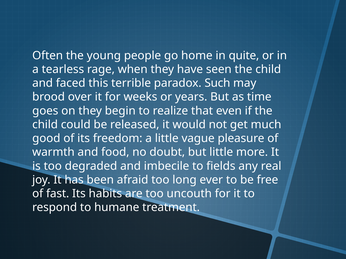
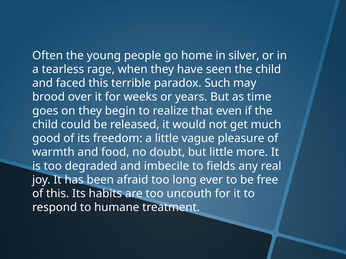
quite: quite -> silver (244, 56)
of fast: fast -> this (58, 194)
